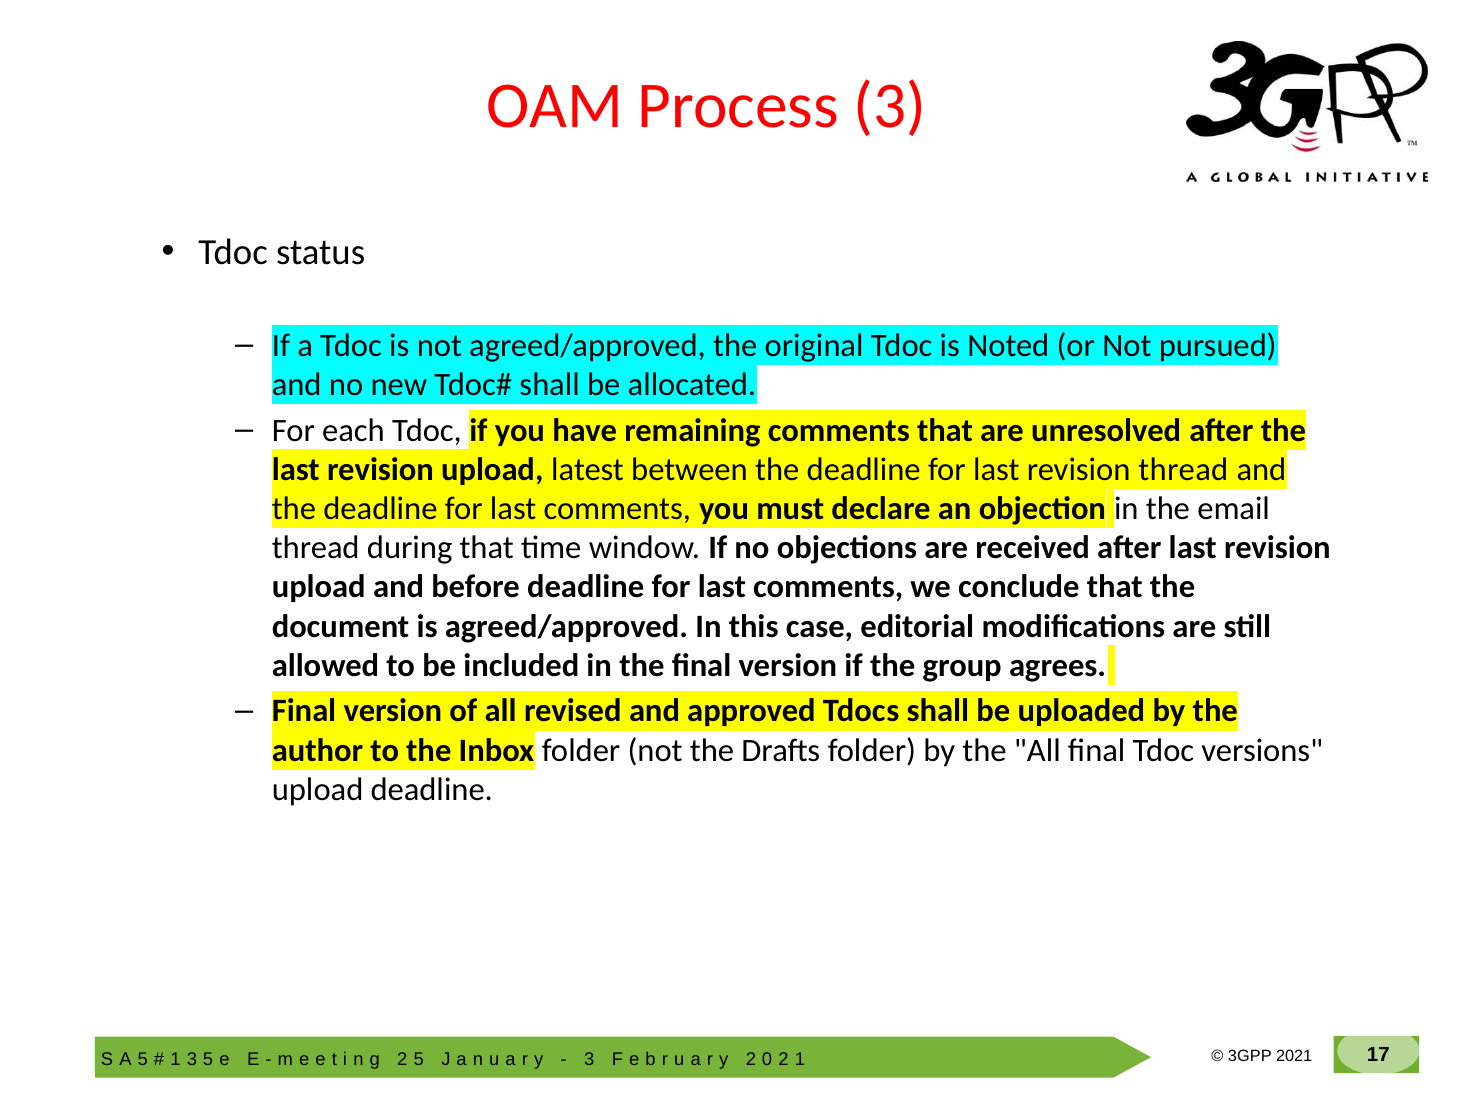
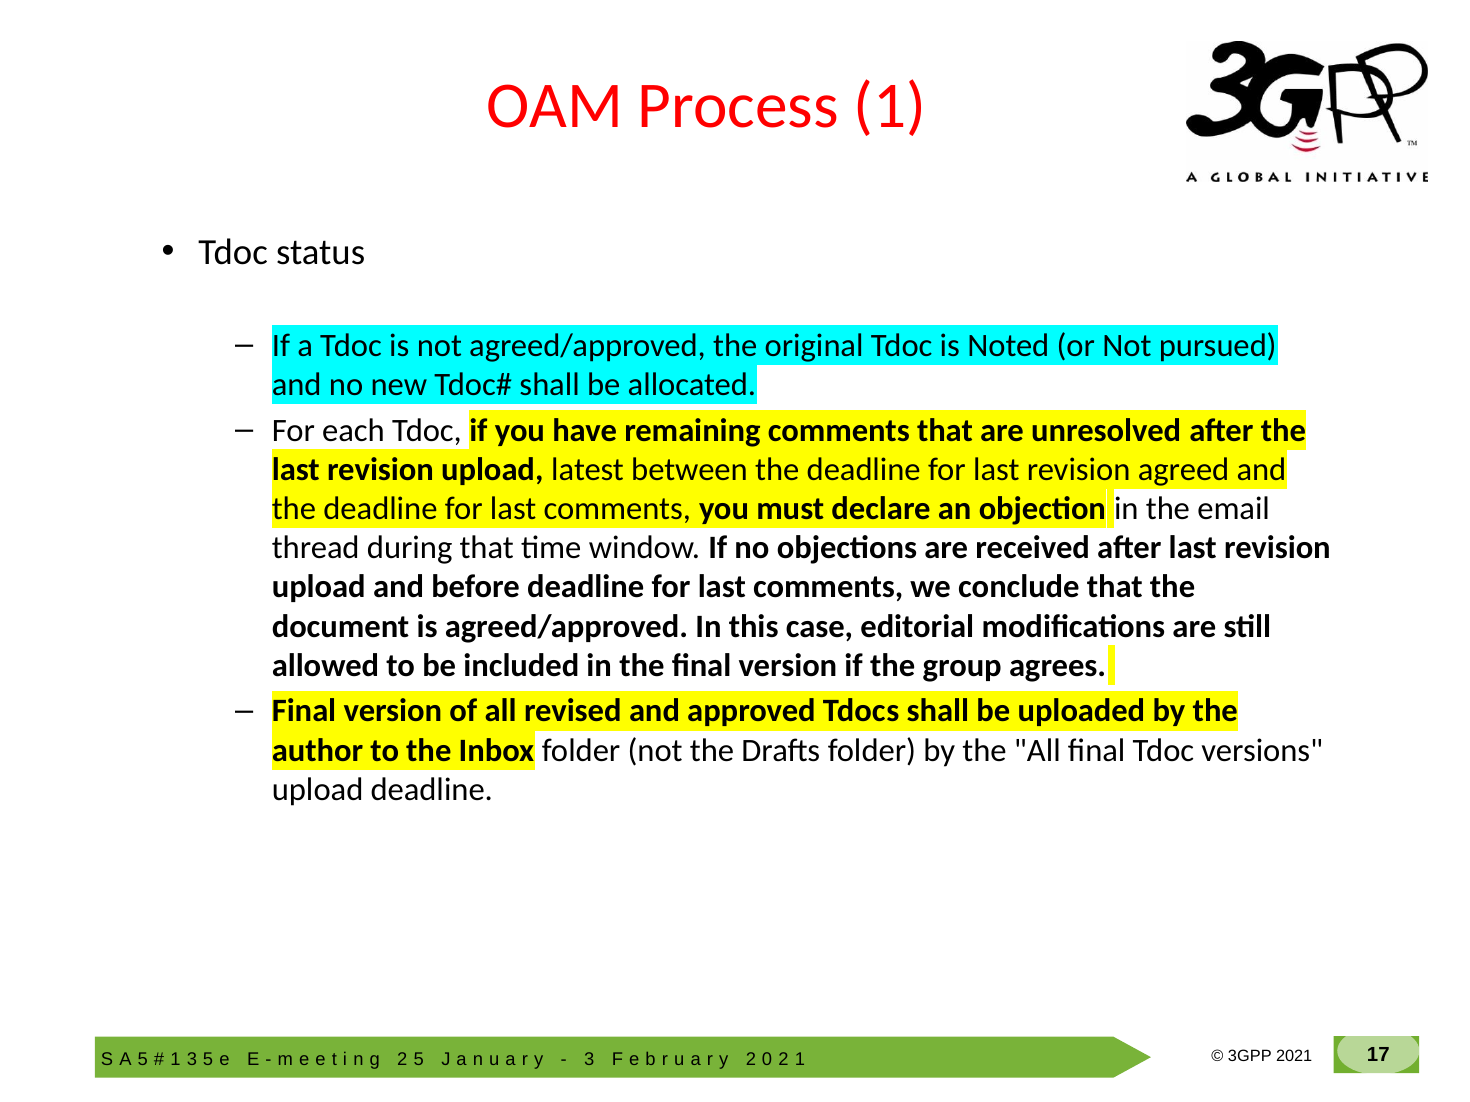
Process 3: 3 -> 1 (890, 106)
revision thread: thread -> agreed (1184, 470)
